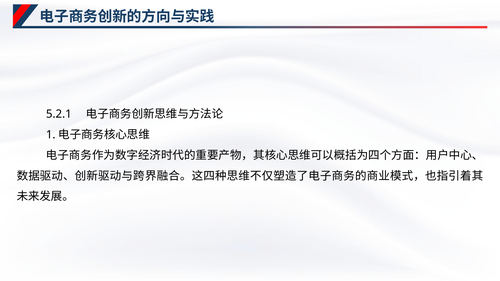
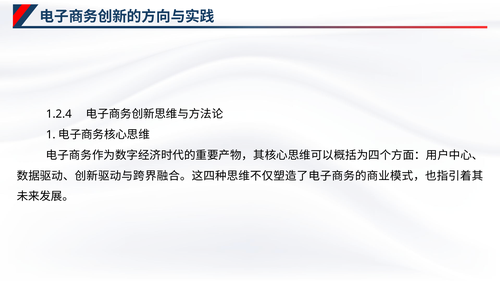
5.2.1: 5.2.1 -> 1.2.4 (59, 114)
